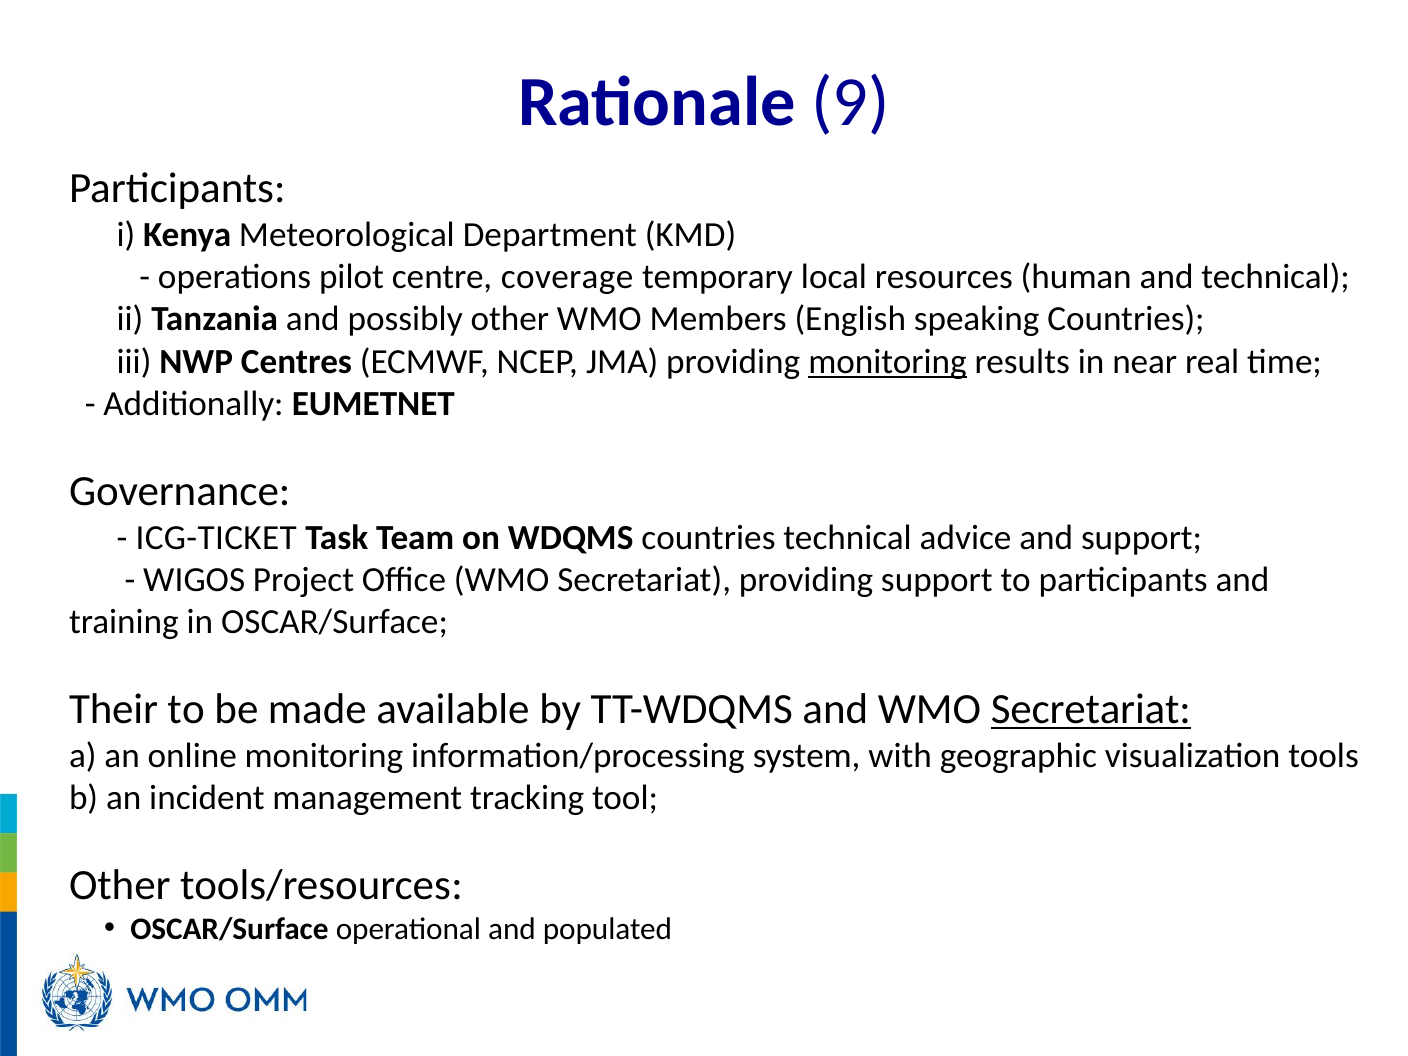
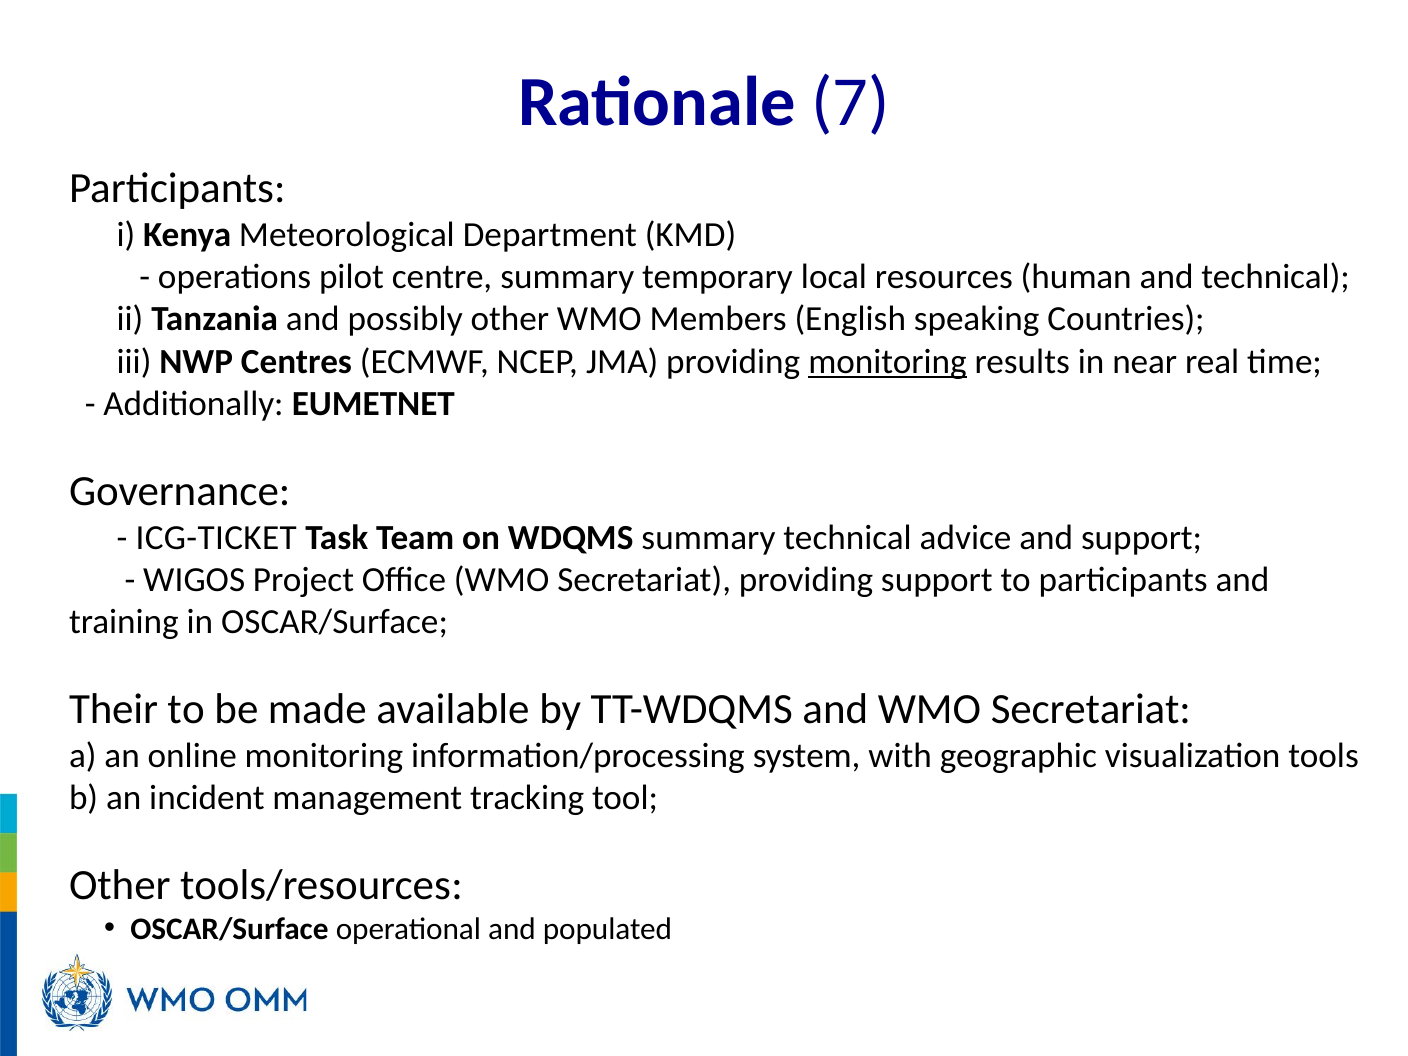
9: 9 -> 7 (851, 102)
centre coverage: coverage -> summary (567, 277)
WDQMS countries: countries -> summary (708, 538)
Secretariat underline: present -> none (1091, 709)
